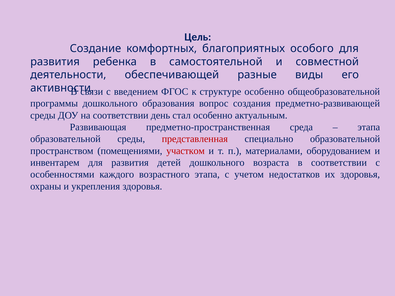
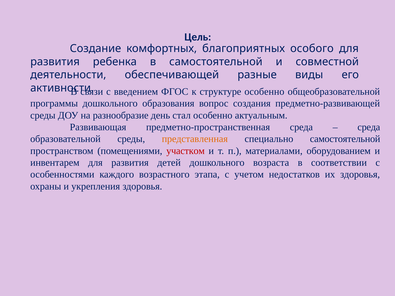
на соответствии: соответствии -> разнообразие (121, 115)
этапа: этапа -> среда (369, 127)
представленная colour: red -> orange (195, 139)
специально образовательной: образовательной -> самостоятельной (345, 139)
